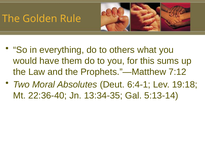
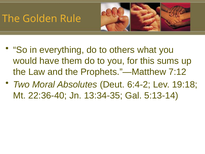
6:4-1: 6:4-1 -> 6:4-2 (139, 84)
